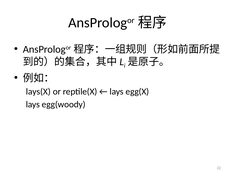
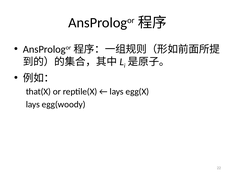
lays(X: lays(X -> that(X (38, 92)
